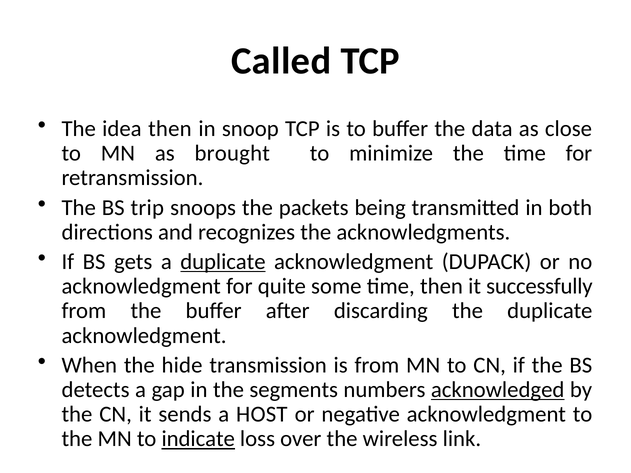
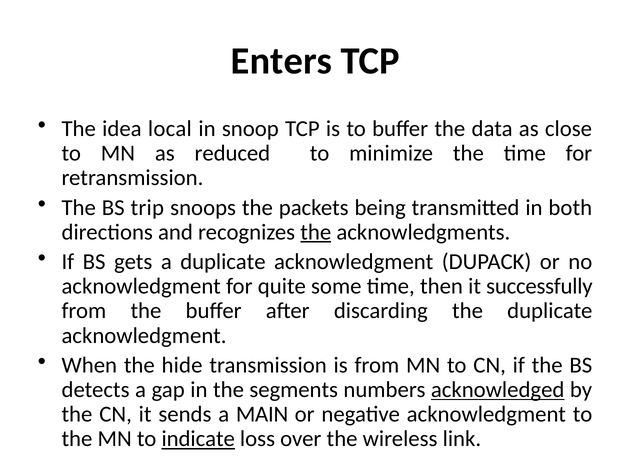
Called: Called -> Enters (281, 61)
idea then: then -> local (170, 129)
brought: brought -> reduced (232, 153)
the underline: none -> present (316, 232)
duplicate underline: present -> none (223, 262)
HOST: HOST -> MAIN (262, 415)
